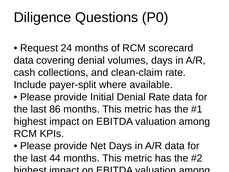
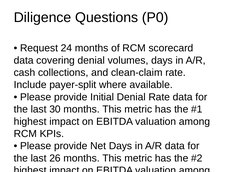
86: 86 -> 30 (55, 109)
44: 44 -> 26 (55, 158)
